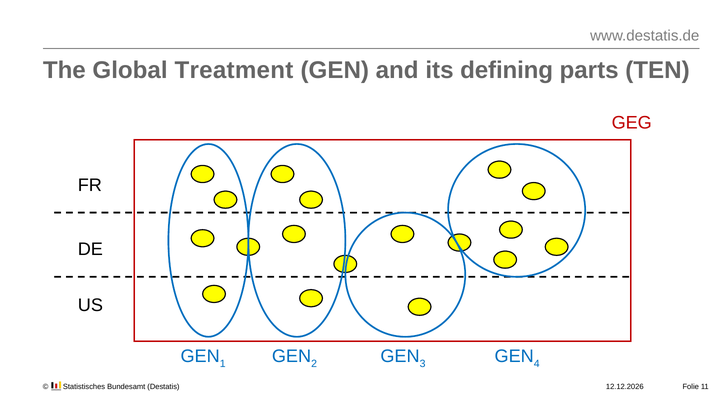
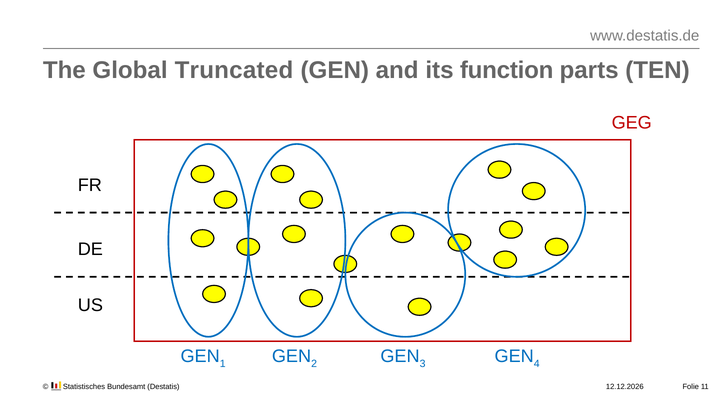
Treatment: Treatment -> Truncated (234, 70)
defining: defining -> function (507, 70)
